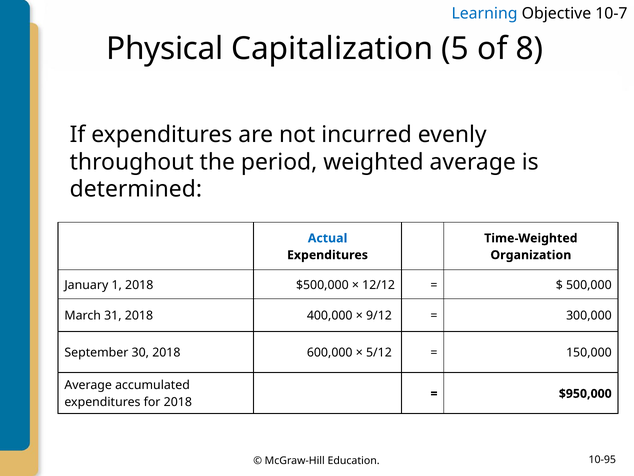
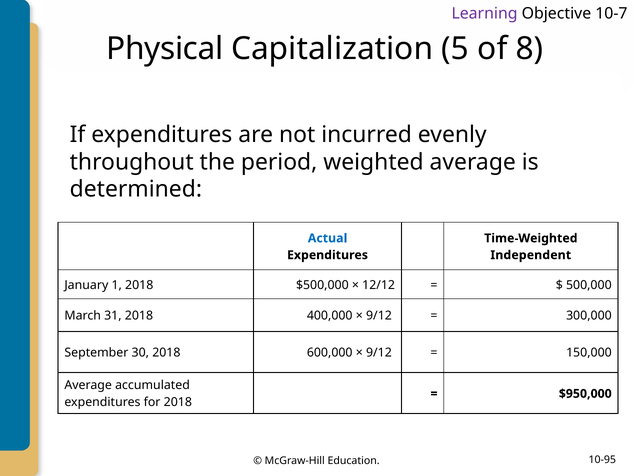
Learning colour: blue -> purple (485, 14)
Organization: Organization -> Independent (531, 255)
5/12: 5/12 -> 9/12 (379, 352)
